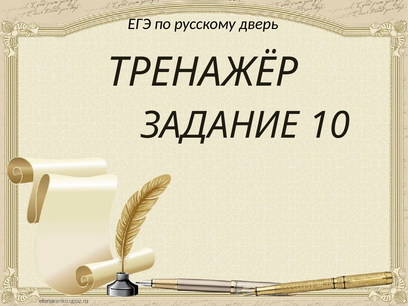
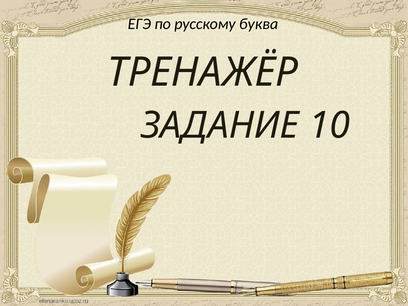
дверь: дверь -> буква (259, 24)
